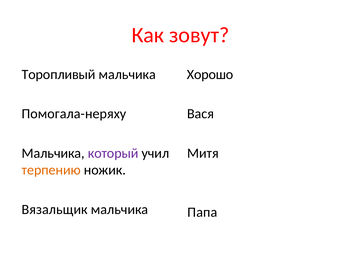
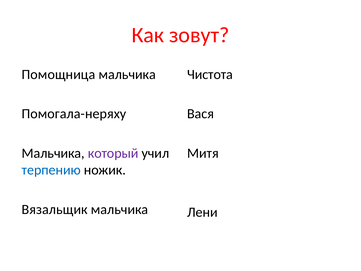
Торопливый: Торопливый -> Помощница (59, 74)
Хорошо: Хорошо -> Чистота (210, 74)
терпению colour: orange -> blue (51, 170)
Папа: Папа -> Лени (202, 212)
